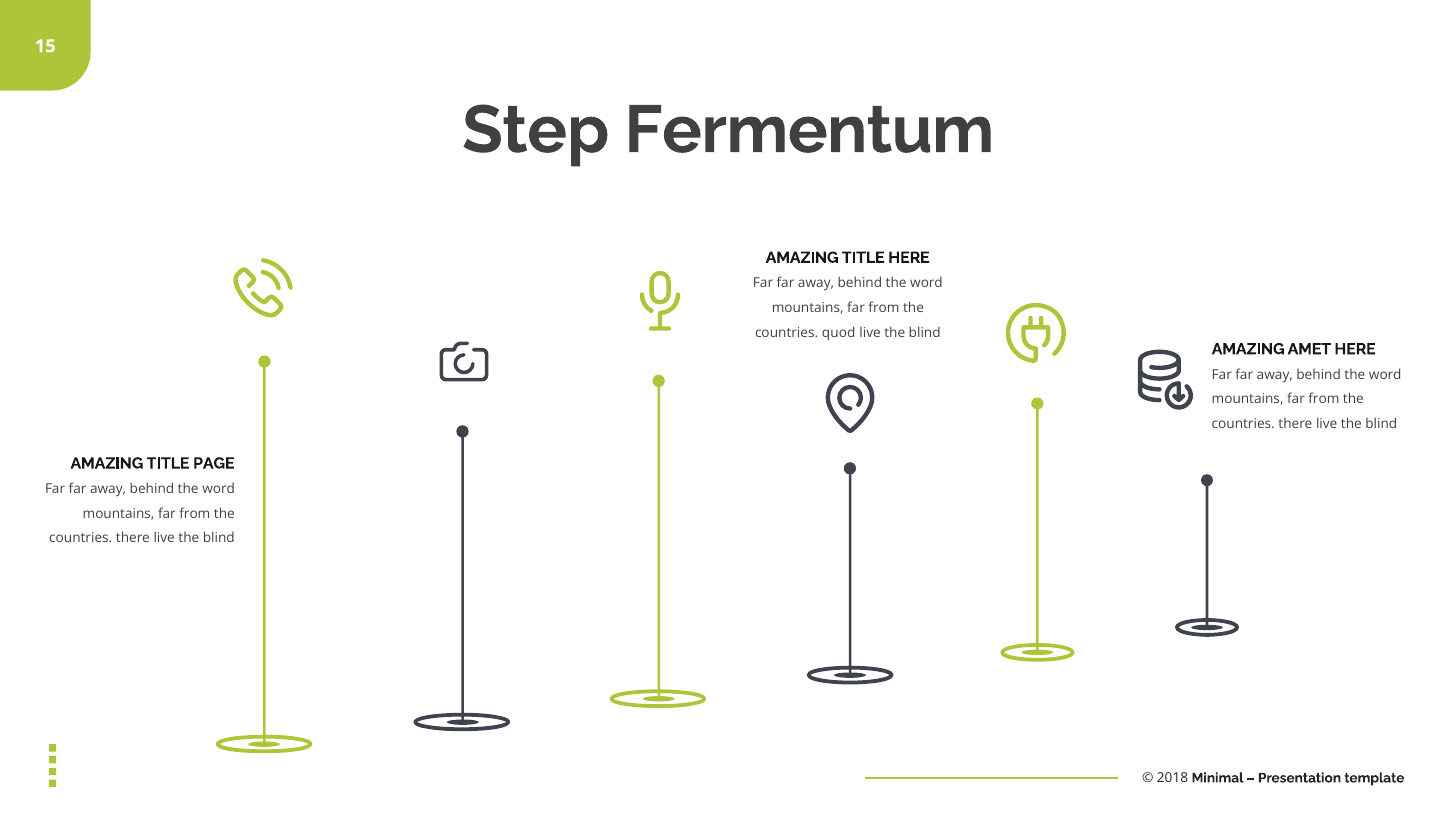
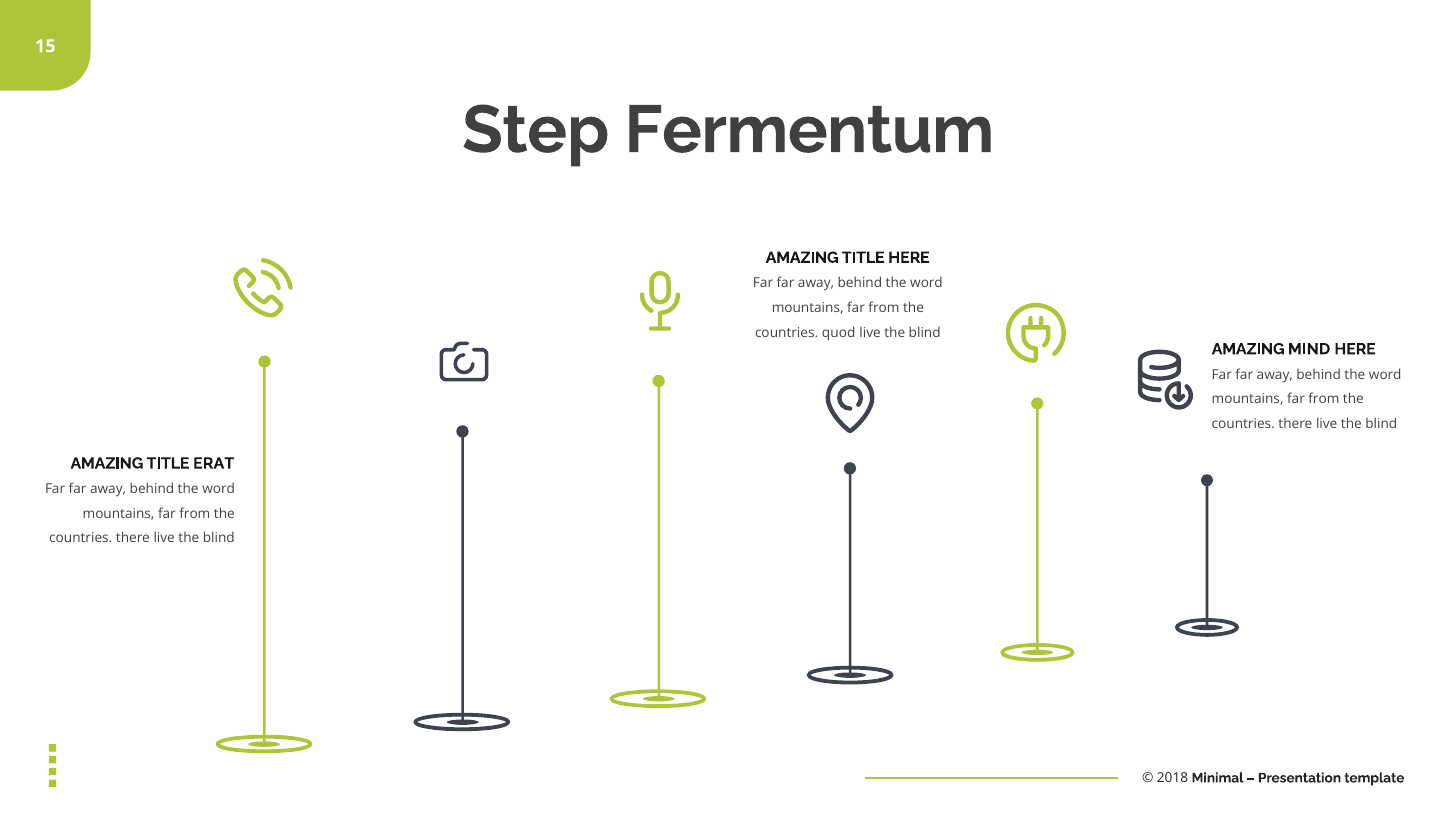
AMET: AMET -> MIND (1309, 349)
PAGE: PAGE -> ERAT (214, 464)
